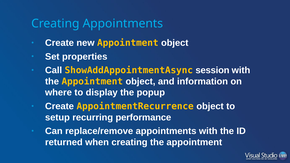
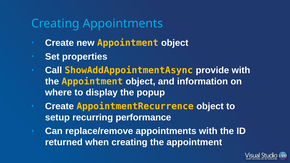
session: session -> provide (212, 70)
